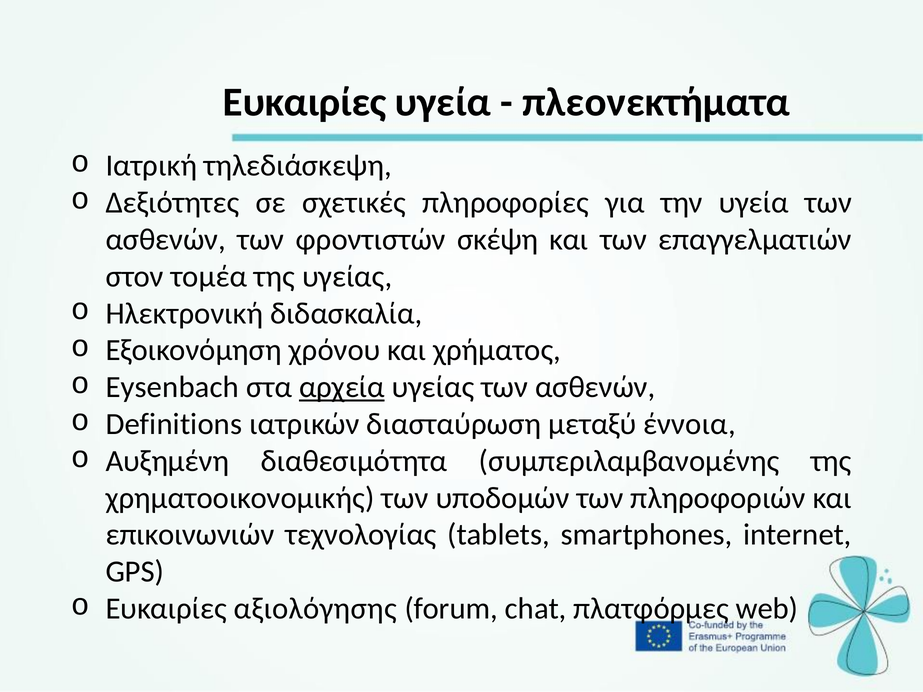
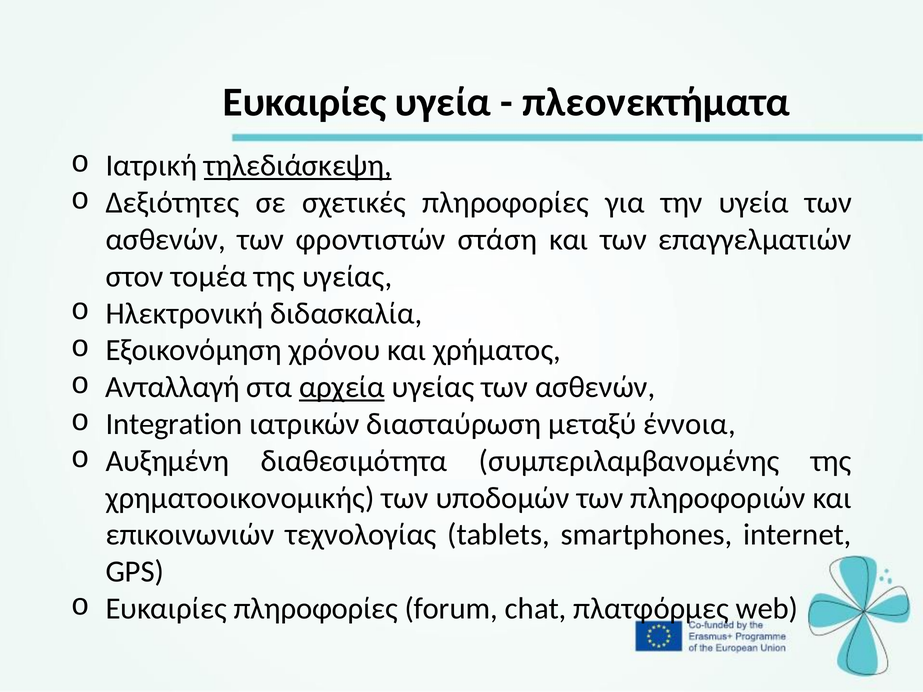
τηλεδιάσκεψη underline: none -> present (298, 166)
σκέψη: σκέψη -> στάση (497, 240)
Eysenbach: Eysenbach -> Ανταλλαγή (173, 387)
Definitions: Definitions -> Integration (174, 424)
Ευκαιρίες αξιολόγησης: αξιολόγησης -> πληροφορίες (316, 609)
